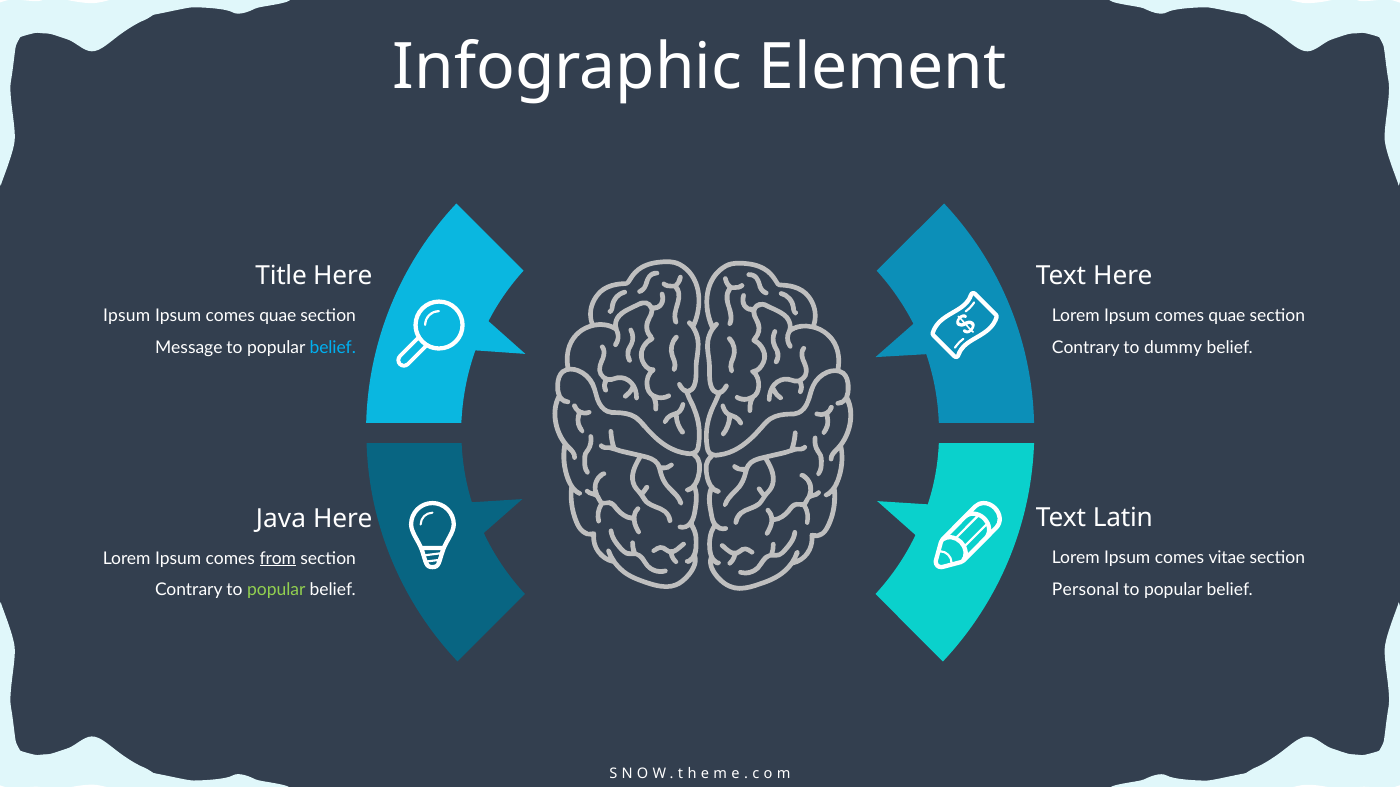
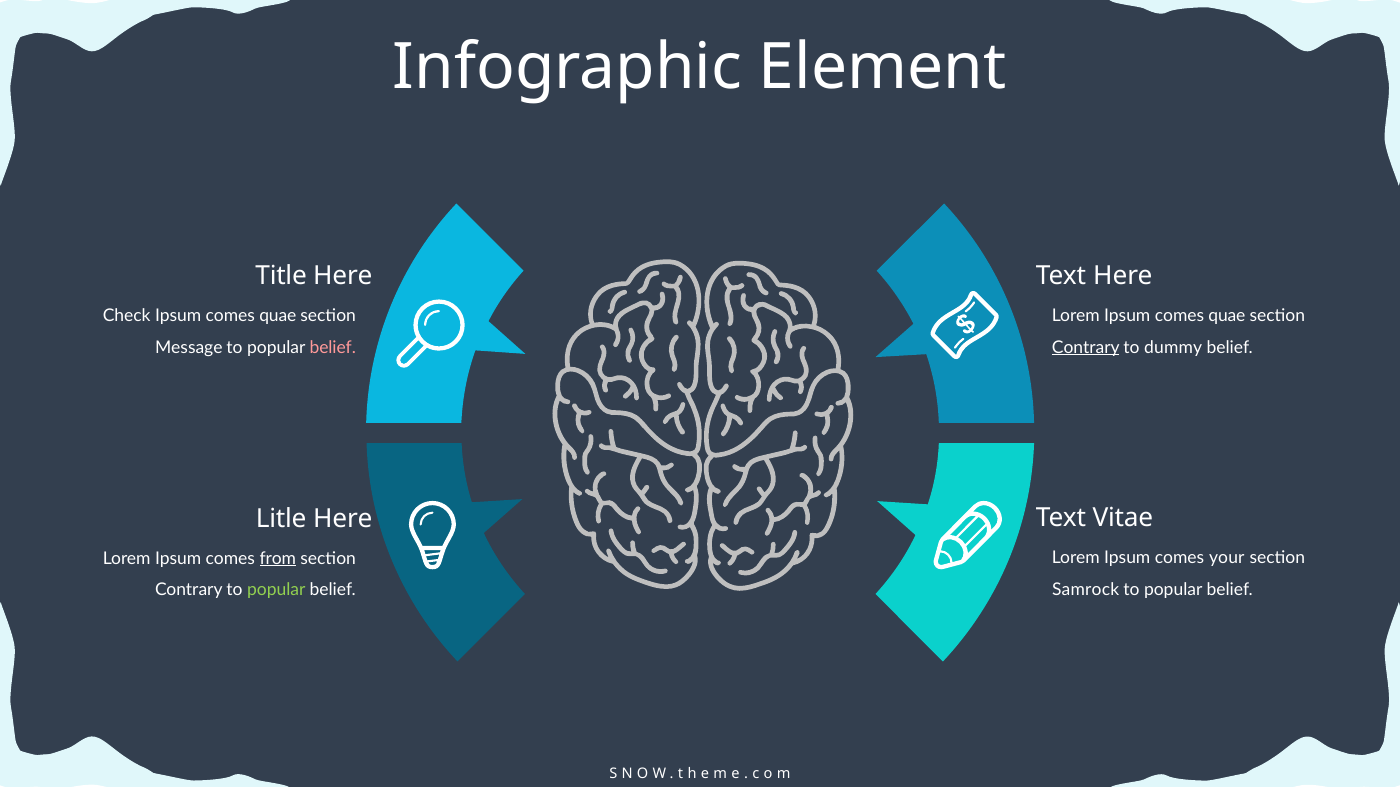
Ipsum: Ipsum -> Check (127, 316)
Contrary underline: none -> present (1086, 348)
belief colour: light blue -> pink (333, 348)
Latin: Latin -> Vitae (1123, 518)
Java: Java -> Litle (281, 519)
vitae: vitae -> your (1227, 558)
Personal: Personal -> Samrock (1086, 590)
